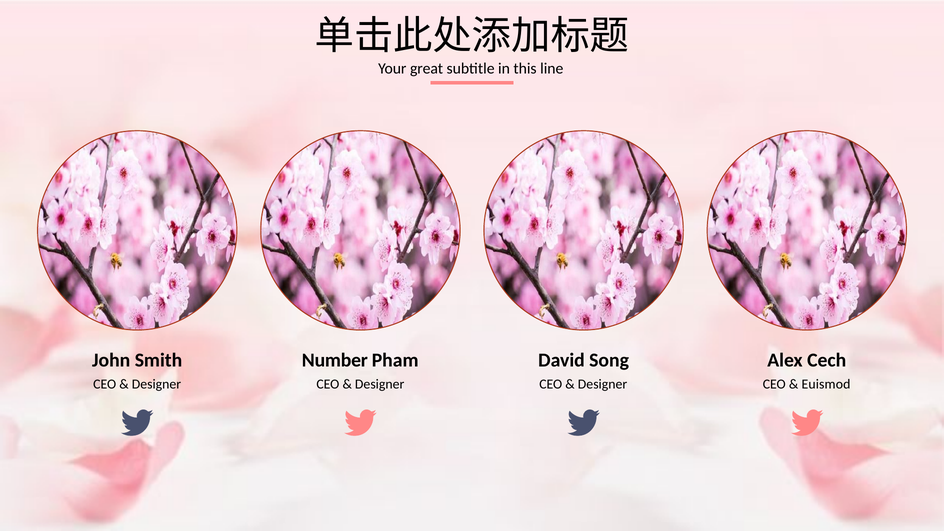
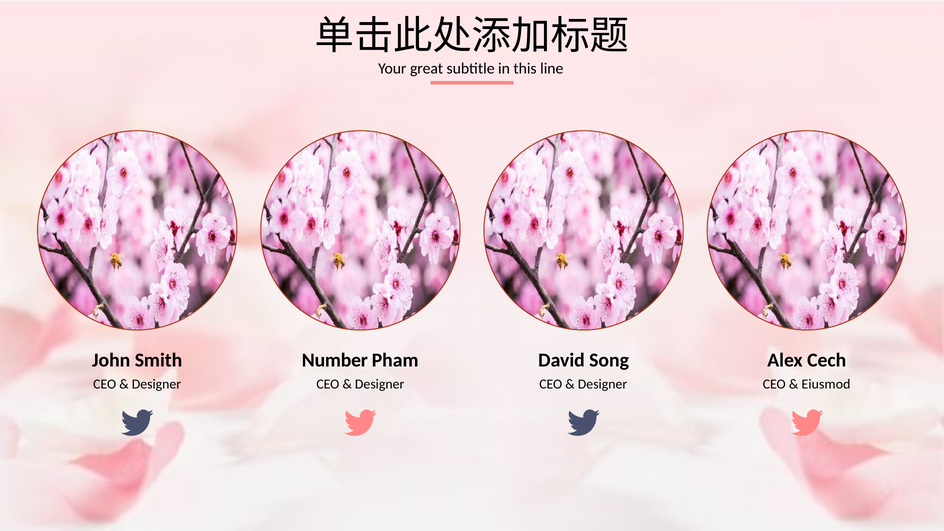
Euismod: Euismod -> Eiusmod (826, 384)
